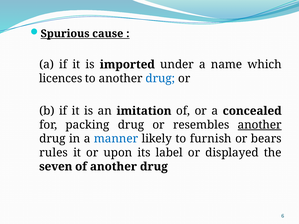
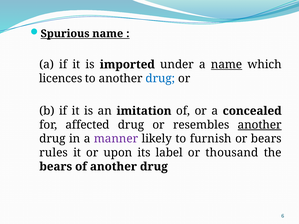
Spurious cause: cause -> name (108, 34)
name underline: none -> present (227, 65)
packing: packing -> affected (88, 125)
manner colour: blue -> purple (116, 139)
displayed: displayed -> thousand (232, 153)
seven: seven -> bears (56, 167)
